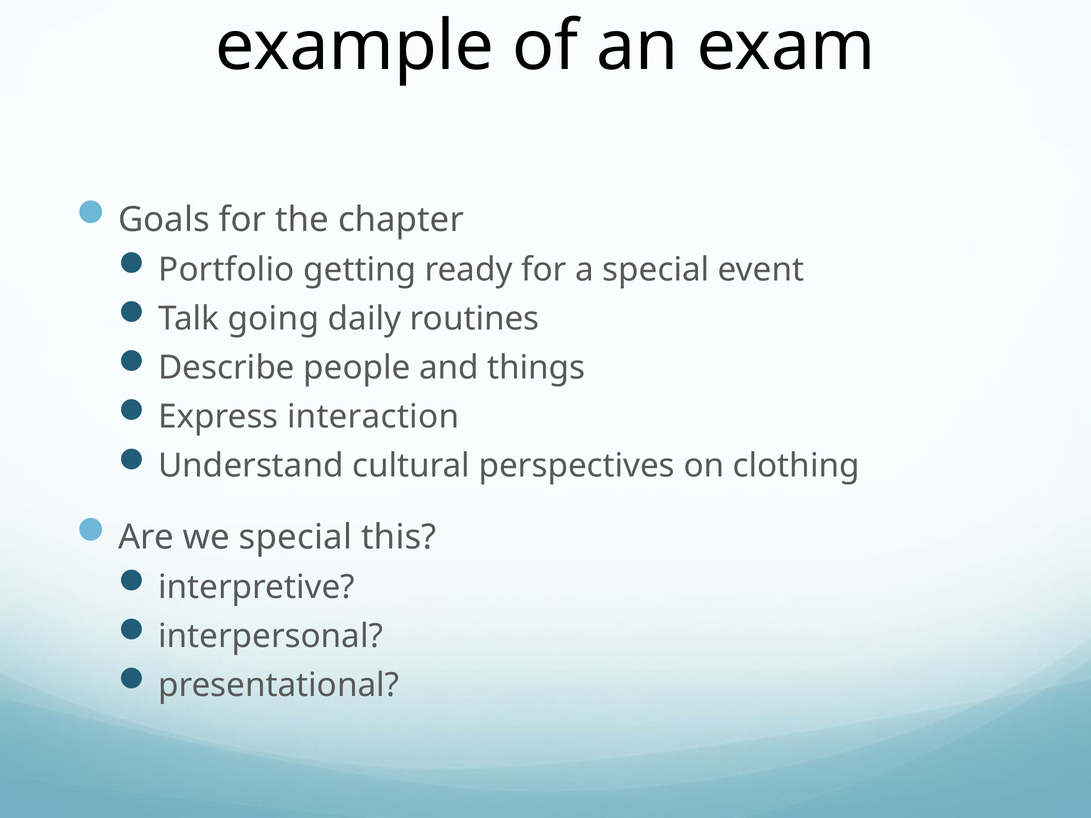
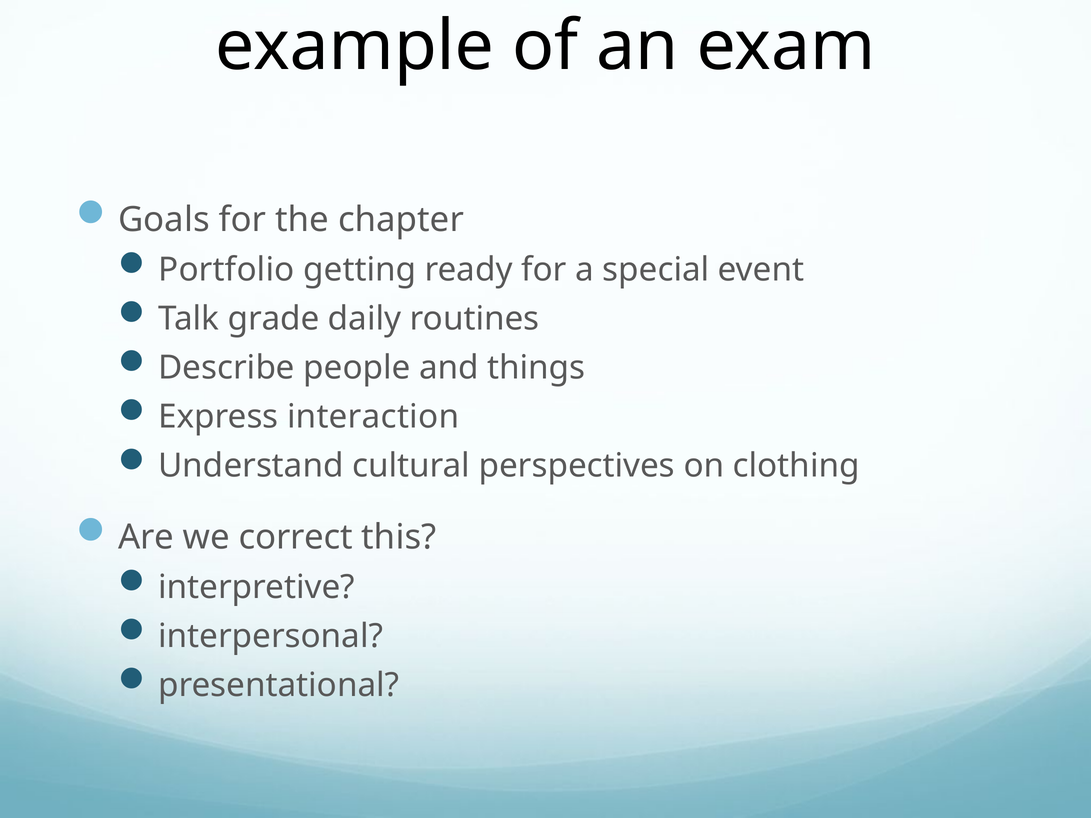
going: going -> grade (274, 319)
we special: special -> correct (296, 537)
